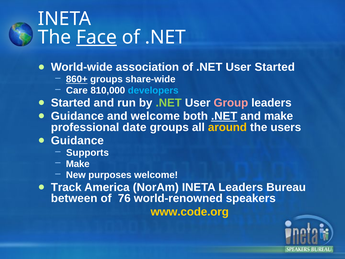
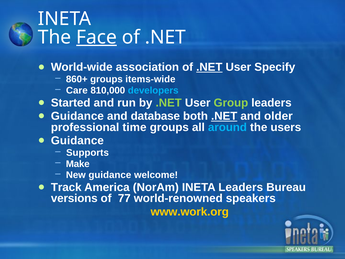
.NET underline: none -> present (209, 67)
User Started: Started -> Specify (275, 67)
860+ underline: present -> none (77, 79)
share-wide: share-wide -> items-wide (150, 79)
Group colour: pink -> light green (231, 103)
and welcome: welcome -> database (155, 116)
and make: make -> older (278, 116)
date: date -> time (134, 127)
around colour: yellow -> light blue (227, 127)
New purposes: purposes -> guidance (110, 175)
between: between -> versions (74, 198)
76: 76 -> 77 (124, 198)
www.code.org: www.code.org -> www.work.org (190, 212)
